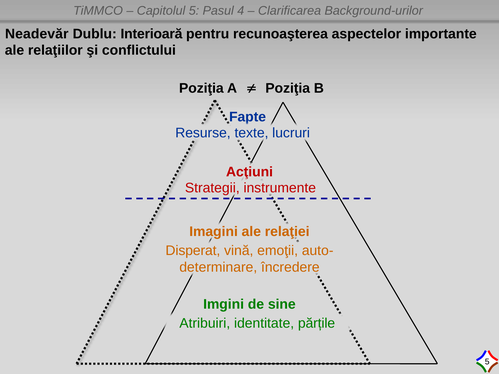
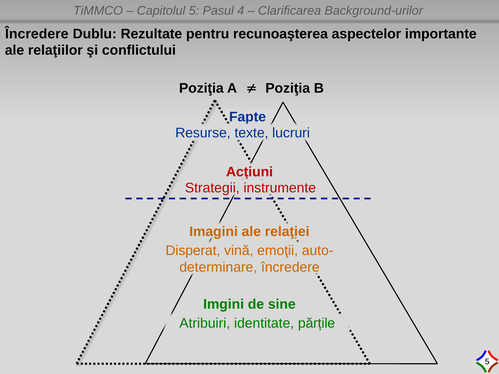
Neadevăr: Neadevăr -> Încredere (37, 34)
Interioară: Interioară -> Rezultate (151, 34)
